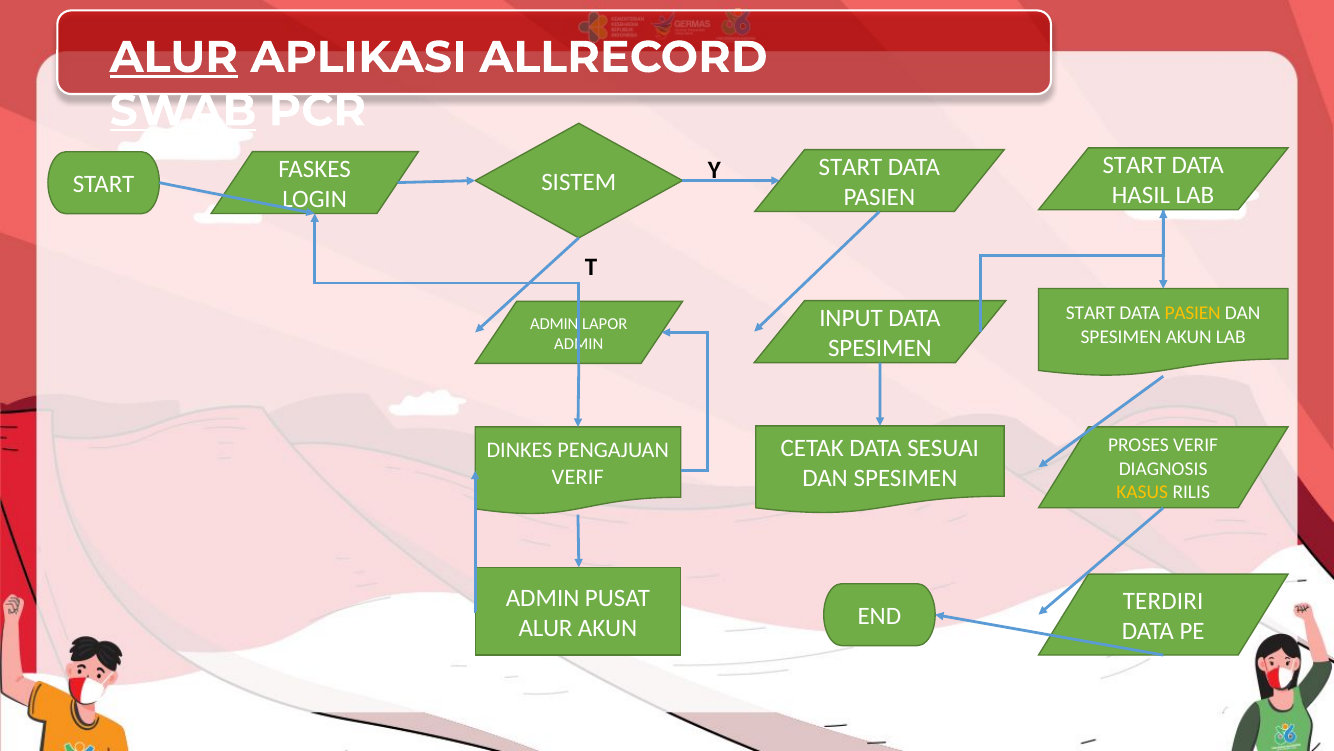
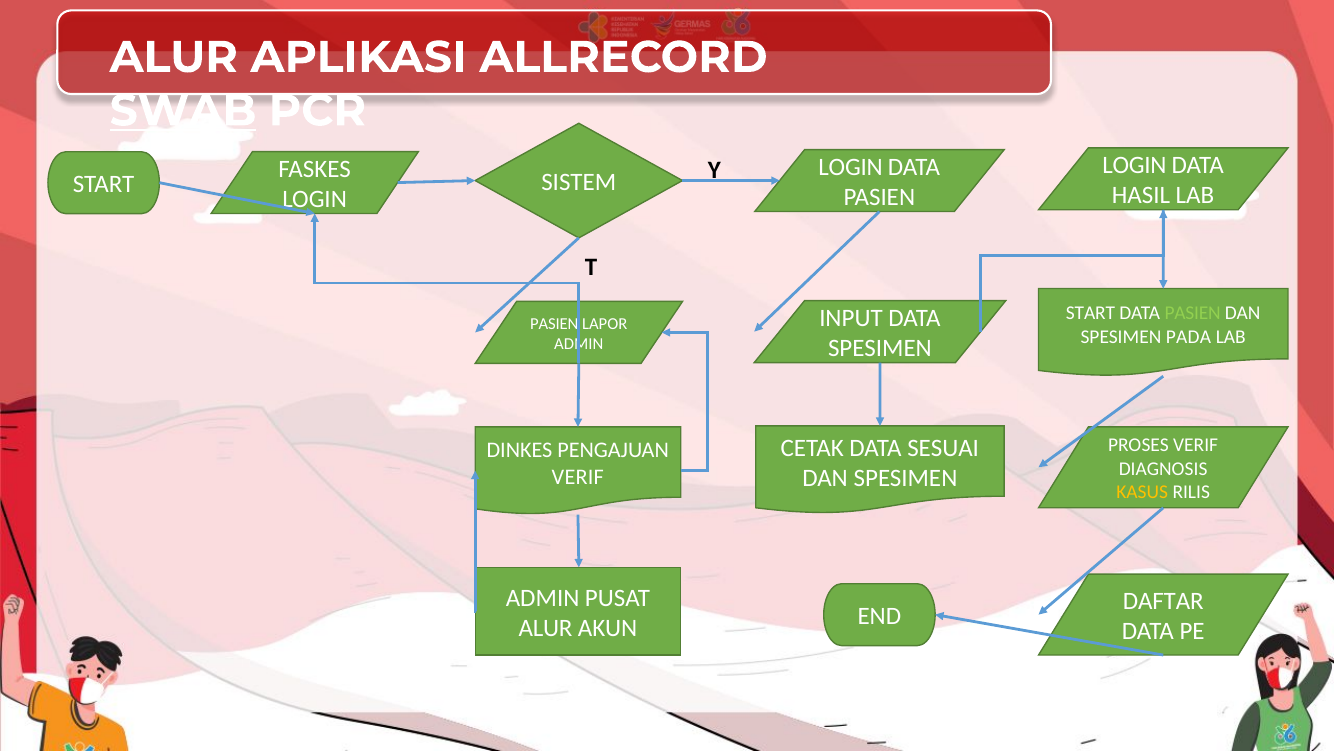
ALUR underline: present -> none (174, 57)
START: START -> LOGIN (1134, 165)
START: START -> LOGIN (851, 167)
PASIEN colour: yellow -> light green (1193, 313)
ADMIN: ADMIN -> PASIEN (554, 323)
SPESIMEN AKUN: AKUN -> PADA (1188, 336)
TERDIRI: TERDIRI -> DAFTAR (1163, 601)
